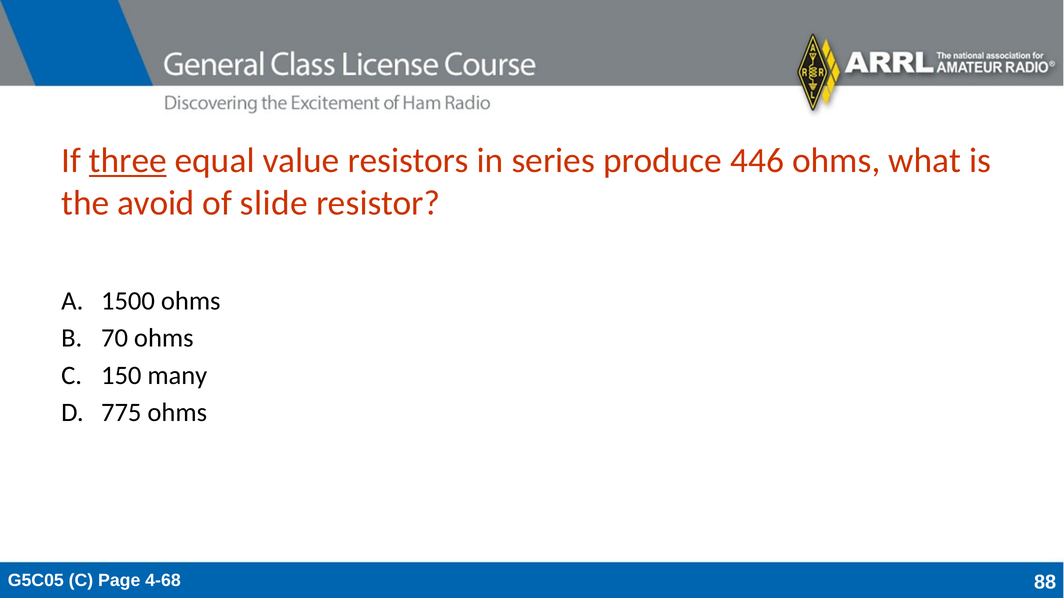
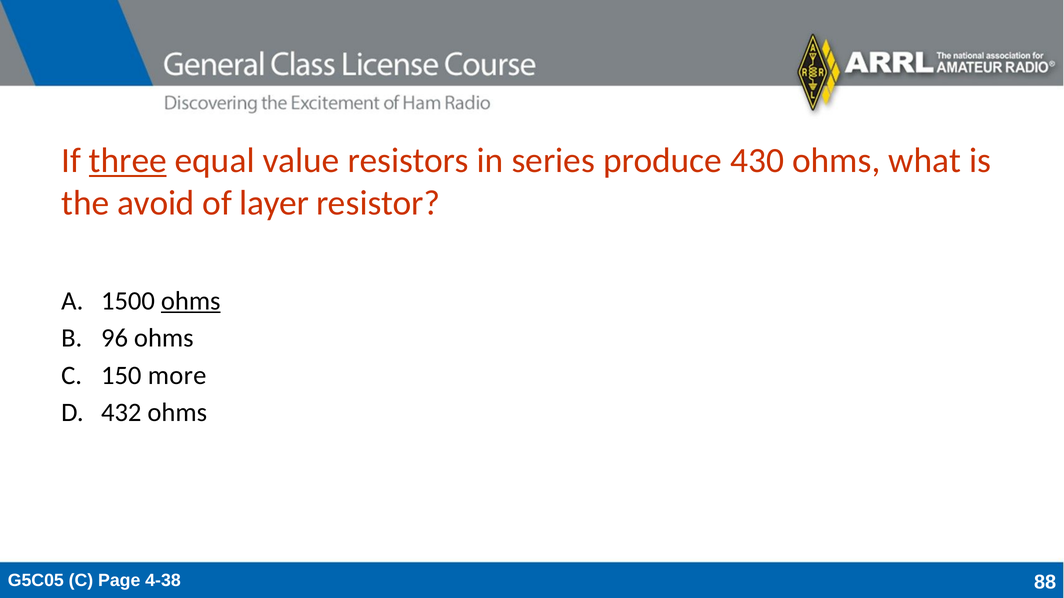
446: 446 -> 430 (757, 161)
slide: slide -> layer (274, 203)
ohms underline: none -> present (191, 301)
70: 70 -> 96 (115, 338)
many: many -> more (177, 376)
775: 775 -> 432 (121, 413)
4-68: 4-68 -> 4-38 (163, 581)
